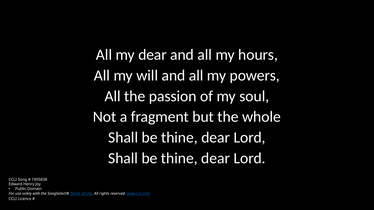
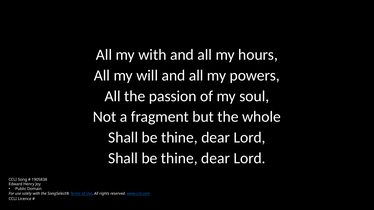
my dear: dear -> with (152, 55)
